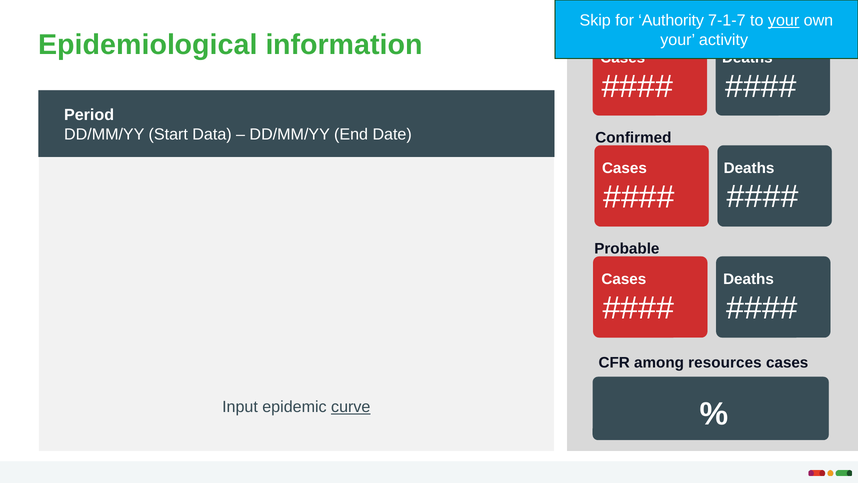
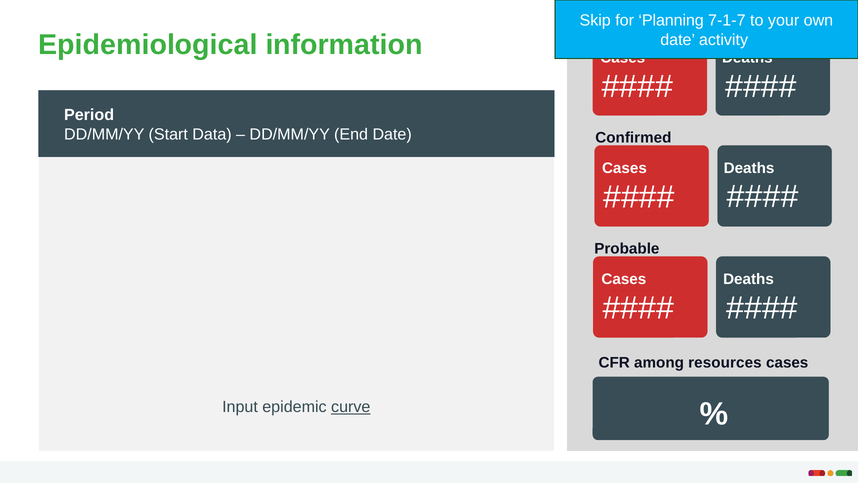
Authority: Authority -> Planning (671, 21)
your underline: present -> none (784, 21)
your: your -> date (678, 40)
